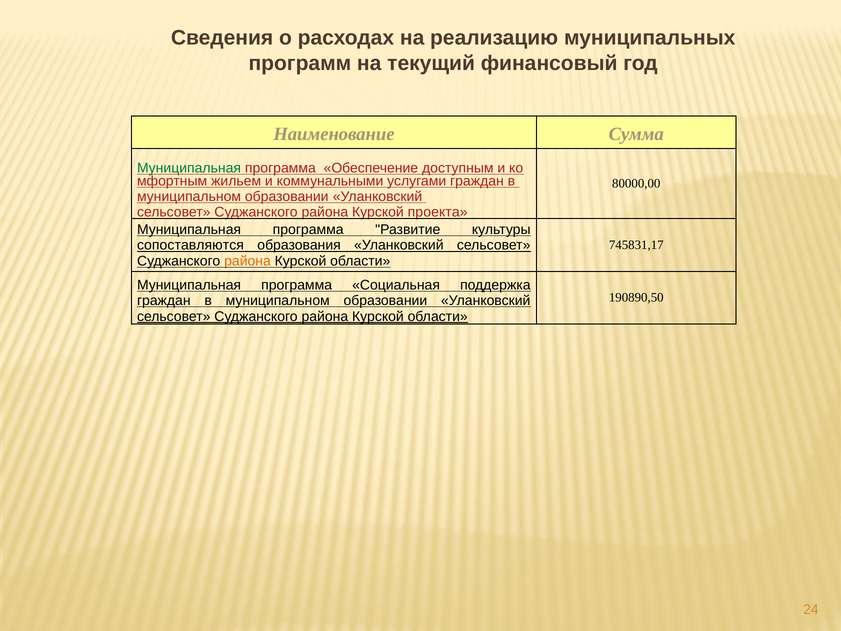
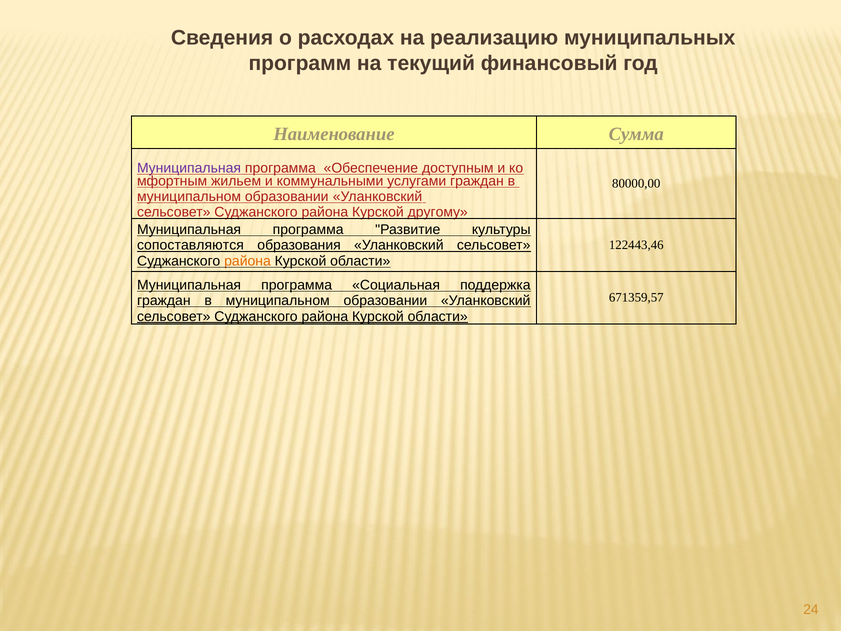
Муниципальная colour: green -> purple (189, 168)
проекта: проекта -> другому (438, 212)
745831,17: 745831,17 -> 122443,46 (636, 245)
190890,50: 190890,50 -> 671359,57 (636, 298)
